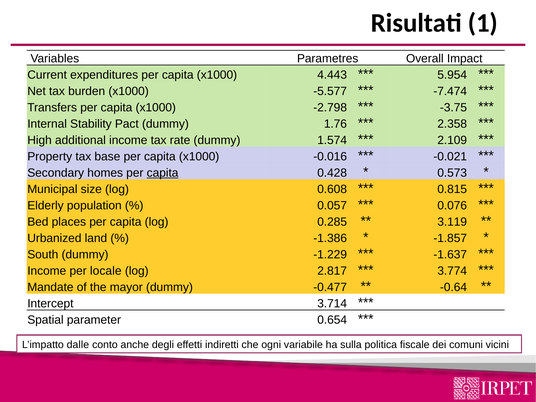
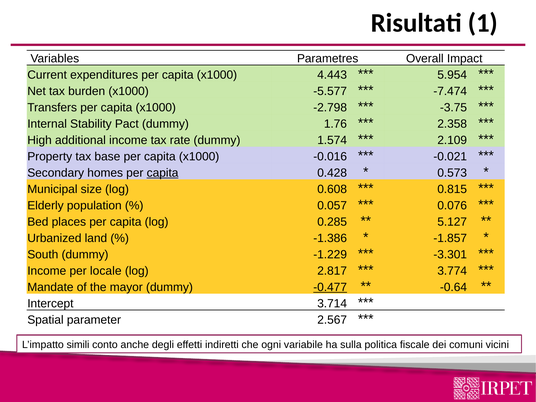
3.119: 3.119 -> 5.127 (452, 222)
-1.637: -1.637 -> -3.301 (450, 255)
-0.477 underline: none -> present (330, 287)
0.654: 0.654 -> 2.567 (332, 320)
dalle: dalle -> simili (78, 345)
